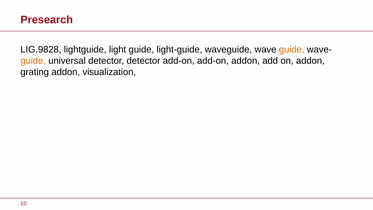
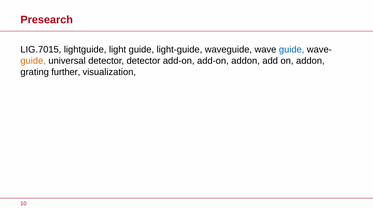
LIG.9828: LIG.9828 -> LIG.7015 (41, 50)
guide colour: orange -> blue (292, 50)
grating addon: addon -> further (66, 72)
